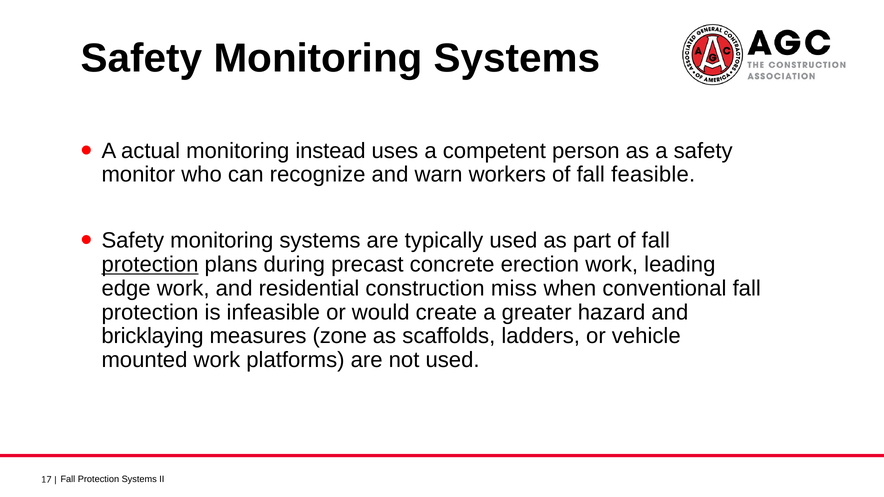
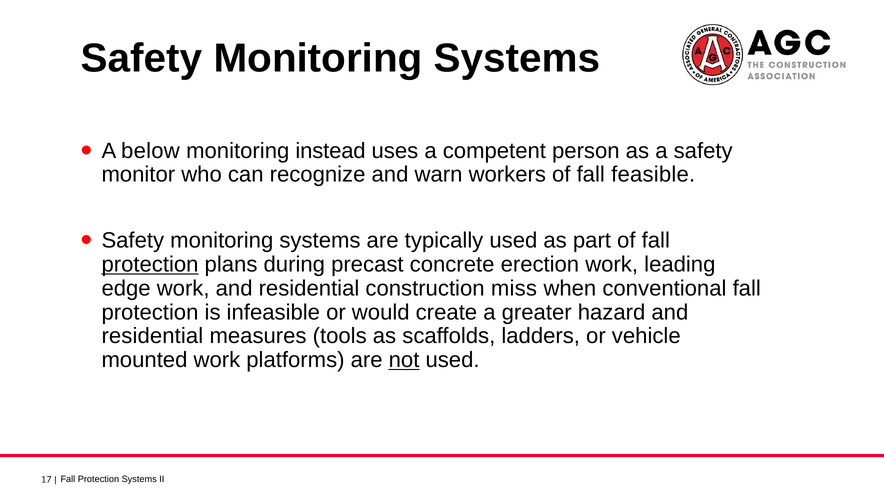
actual: actual -> below (150, 151)
bricklaying: bricklaying -> residential (152, 336)
zone: zone -> tools (340, 336)
not underline: none -> present (404, 360)
